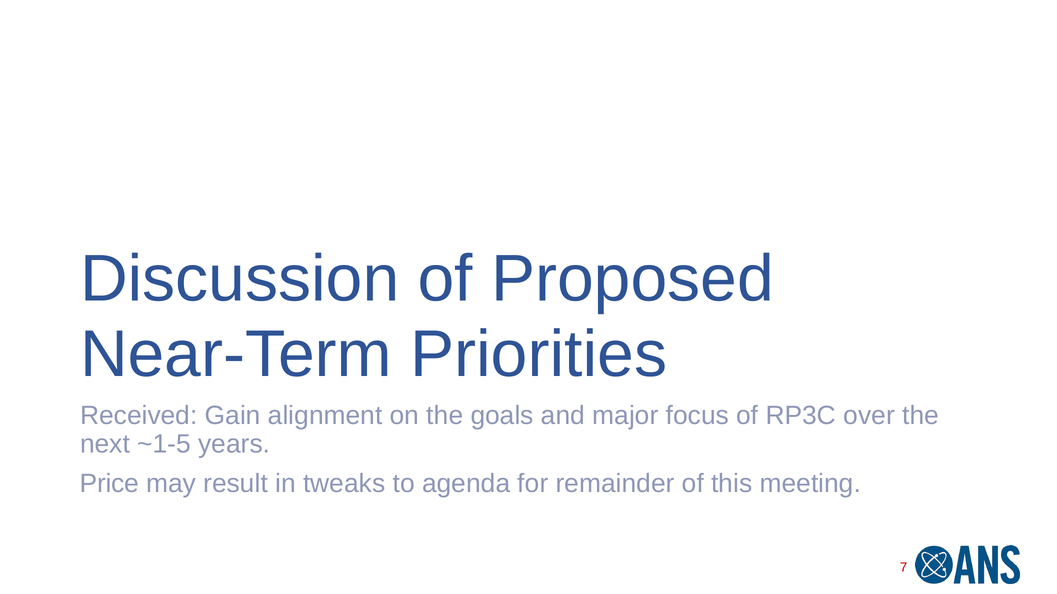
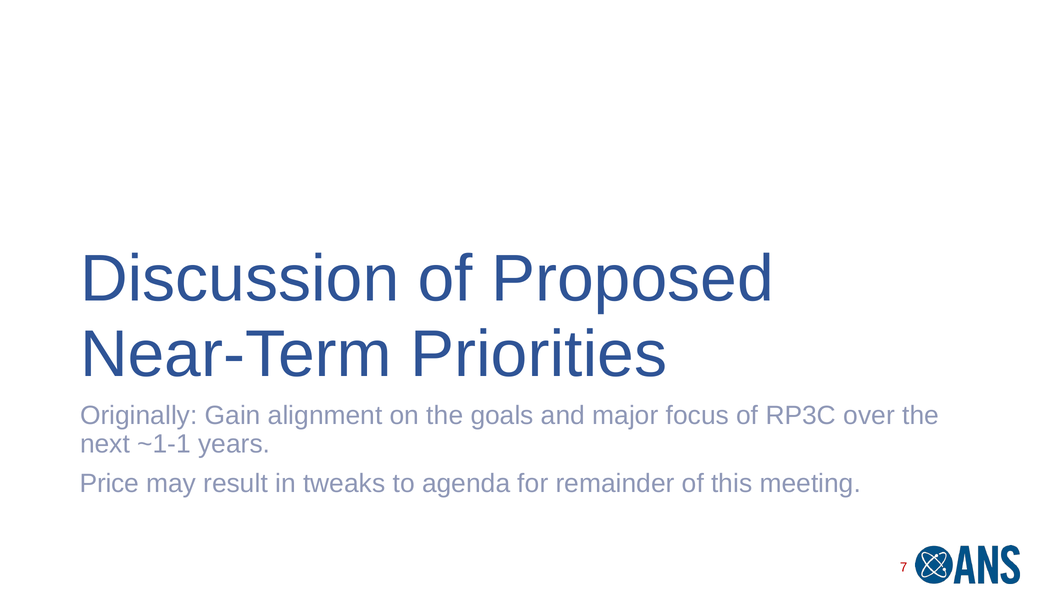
Received: Received -> Originally (139, 416)
~1-5: ~1-5 -> ~1-1 (164, 445)
